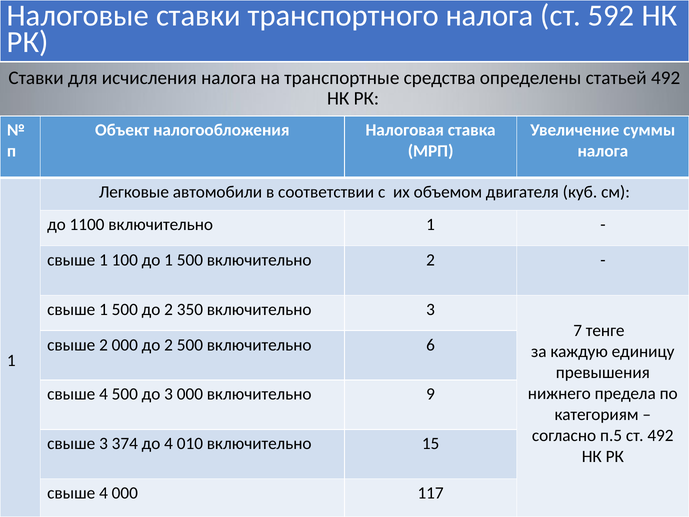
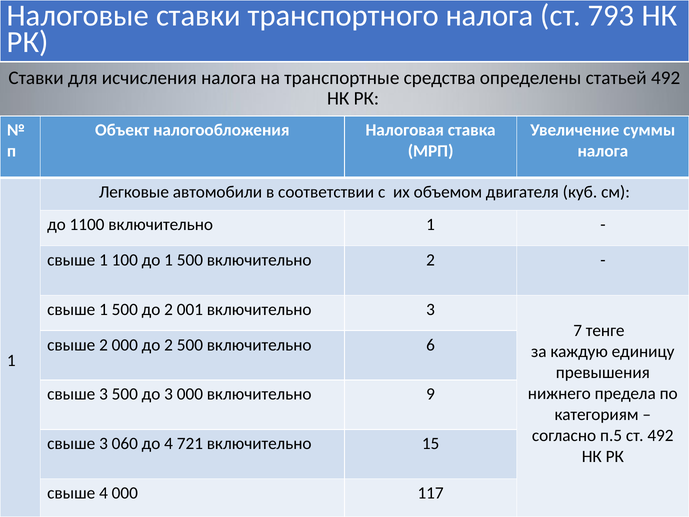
592: 592 -> 793 (611, 15)
350: 350 -> 001 (190, 309)
4: 4 -> 3 (104, 394)
374: 374 -> 060 (125, 443)
010: 010 -> 721 (190, 443)
